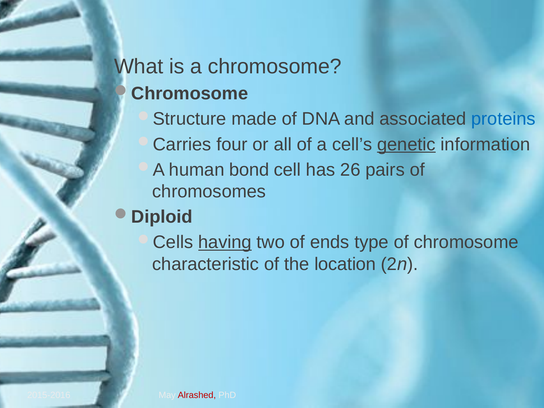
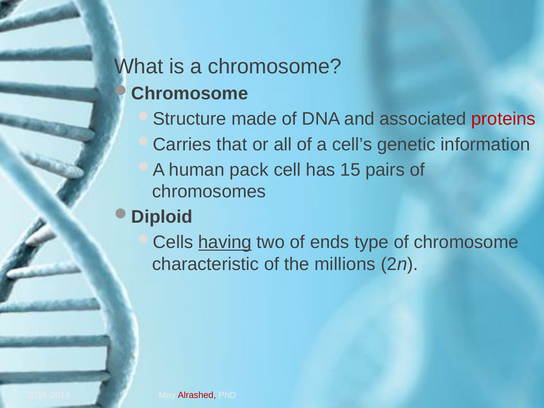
proteins colour: blue -> red (503, 119)
four: four -> that (232, 144)
genetic underline: present -> none (406, 144)
bond: bond -> pack (249, 170)
26: 26 -> 15 (350, 170)
location: location -> millions (345, 264)
